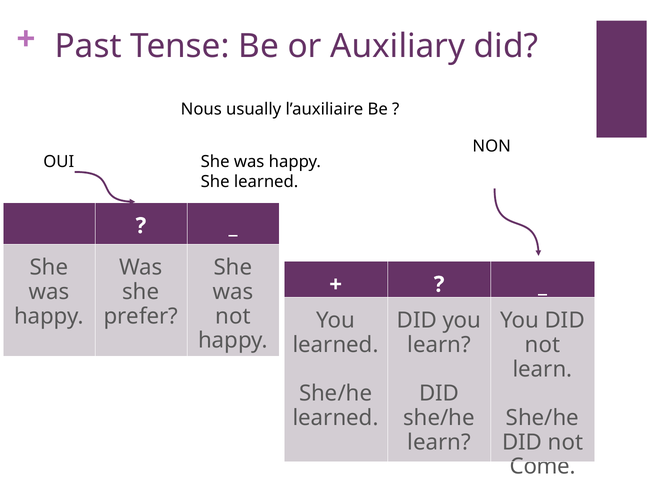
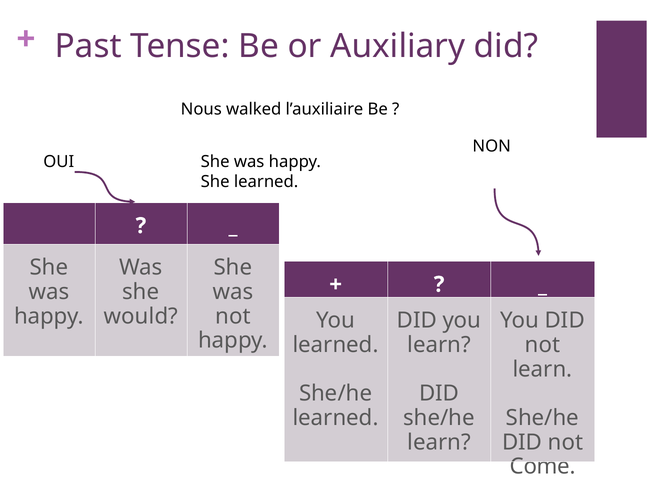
usually: usually -> walked (254, 109)
prefer: prefer -> would (141, 316)
